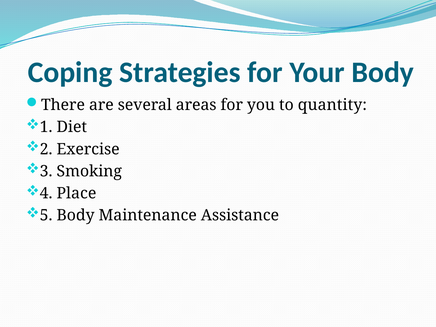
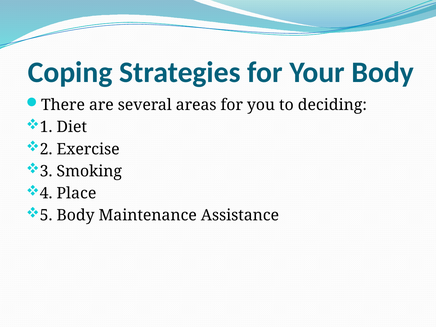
quantity: quantity -> deciding (332, 105)
